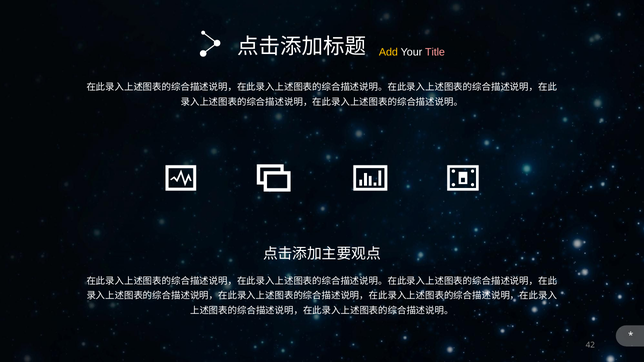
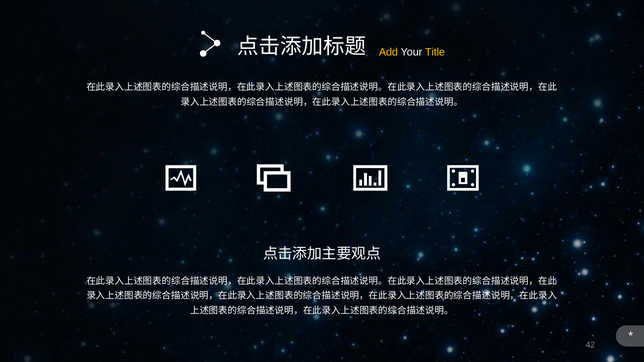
Title colour: pink -> yellow (435, 52)
